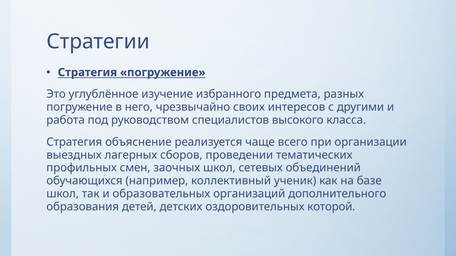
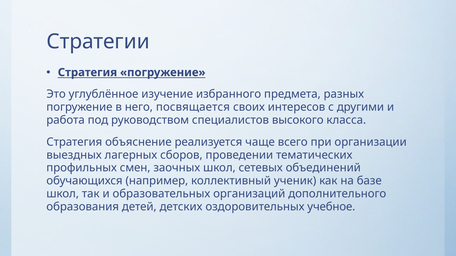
чрезвычайно: чрезвычайно -> посвящается (193, 107)
которой: которой -> учебное (331, 207)
